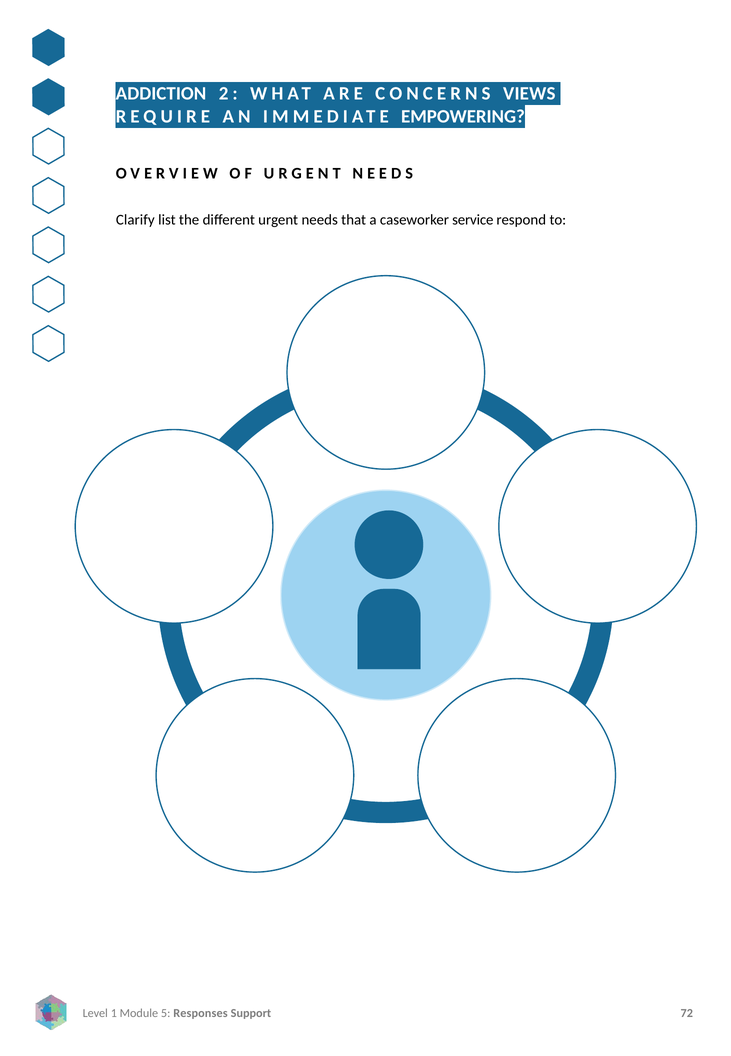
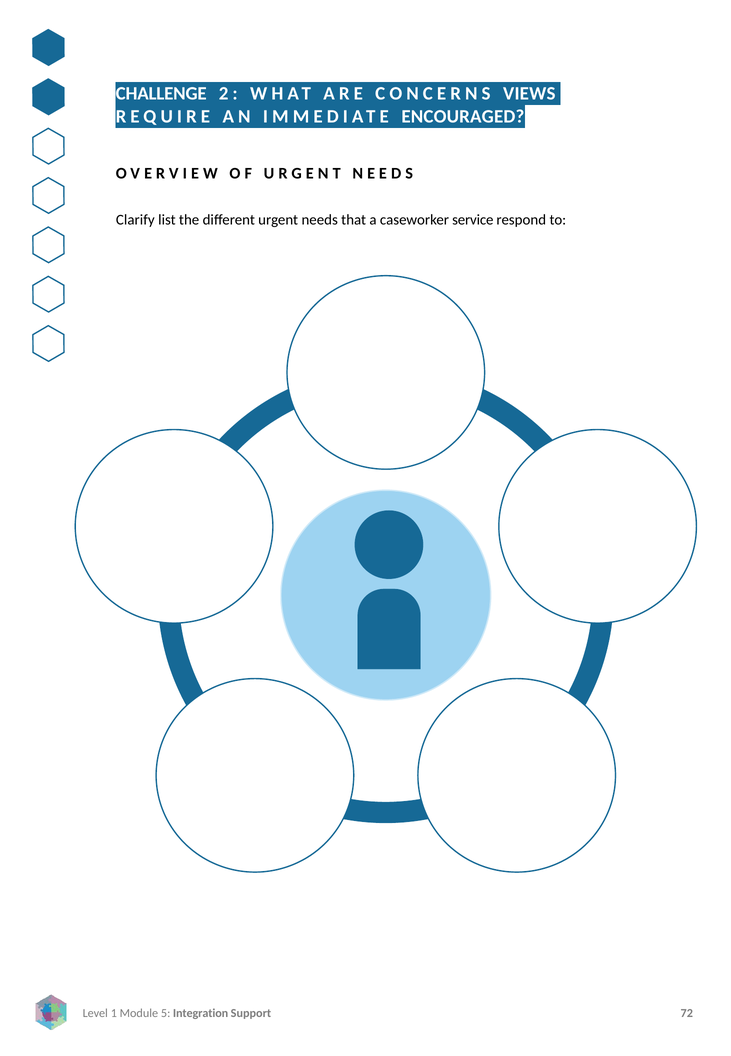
ADDICTION: ADDICTION -> CHALLENGE (161, 94)
EMPOWERING: EMPOWERING -> ENCOURAGED (463, 116)
Responses: Responses -> Integration (201, 1013)
